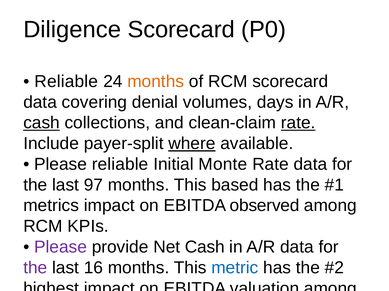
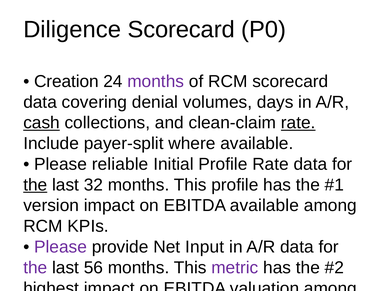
Reliable: Reliable -> Creation (66, 82)
months colour: orange -> purple (156, 82)
where underline: present -> none (192, 144)
Initial Monte: Monte -> Profile (223, 165)
the underline: none -> present (35, 185)
97: 97 -> 32 (93, 185)
This based: based -> profile (235, 185)
metrics: metrics -> version (51, 206)
EBITDA observed: observed -> available (264, 206)
Net Cash: Cash -> Input (205, 248)
16: 16 -> 56 (93, 268)
metric colour: blue -> purple (235, 268)
